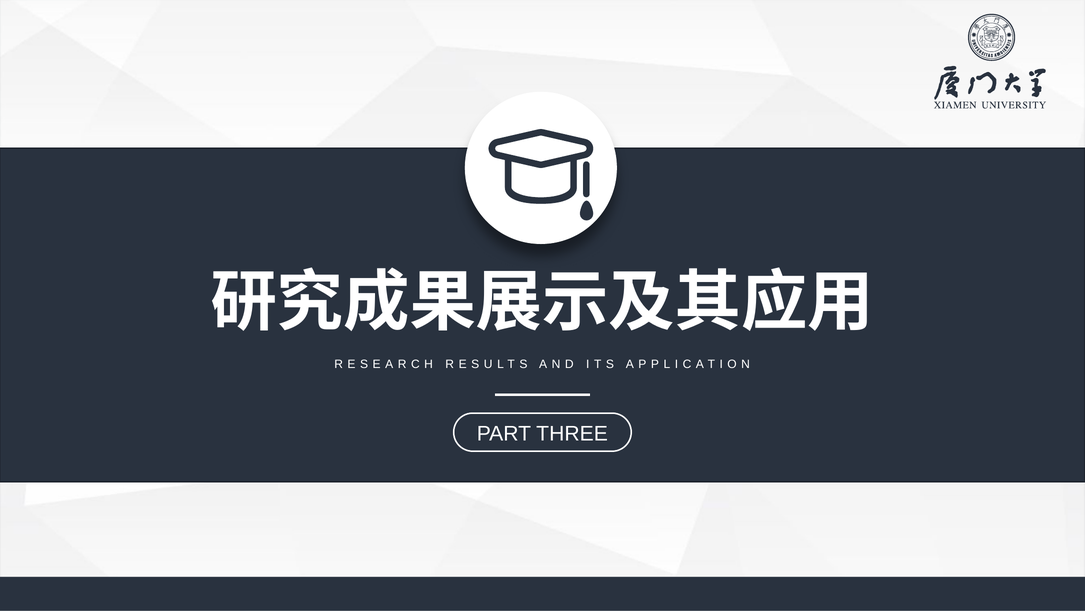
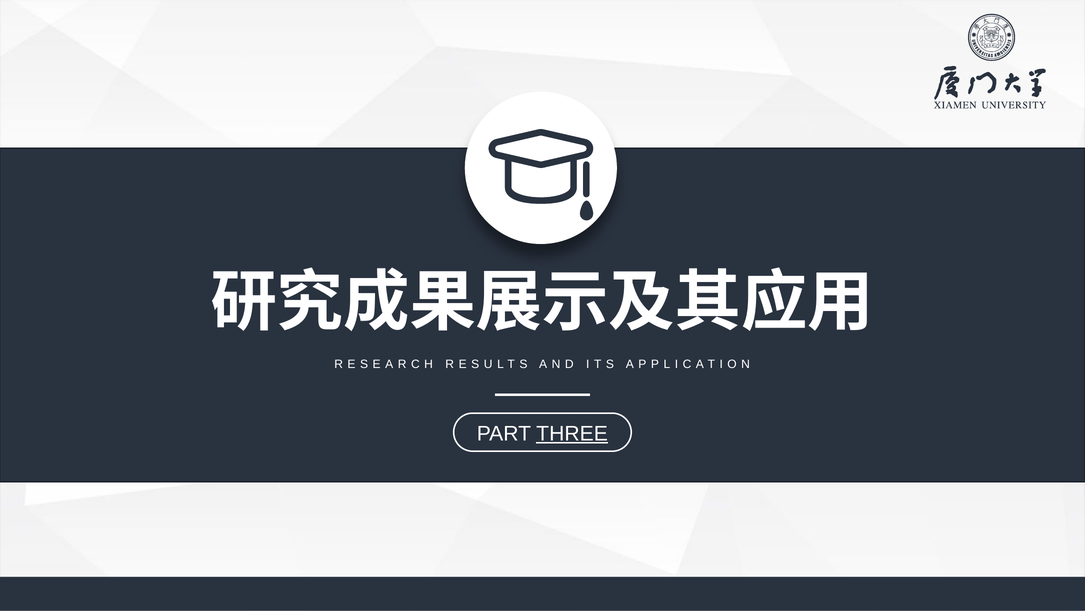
THREE underline: none -> present (572, 433)
